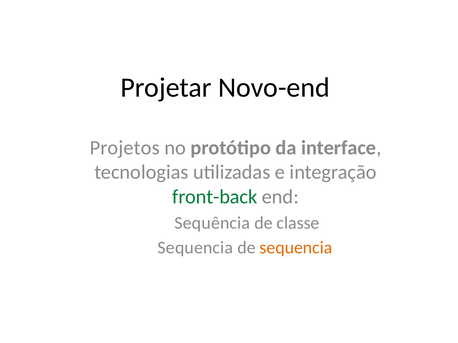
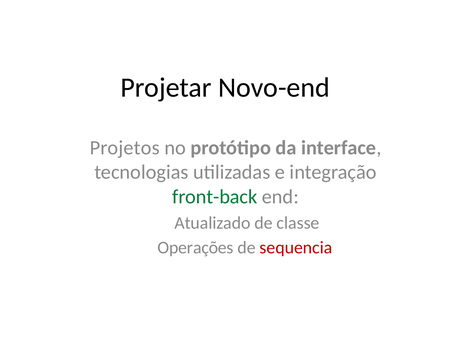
Sequência: Sequência -> Atualizado (212, 223)
Sequencia: Sequencia -> Operações (196, 248)
sequencia colour: orange -> red (296, 248)
